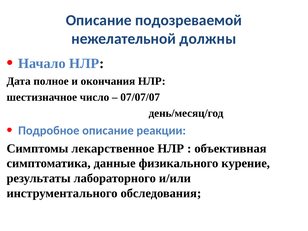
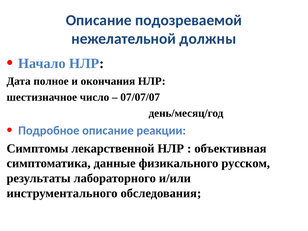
лекарственное: лекарственное -> лекарственной (113, 149)
курение: курение -> русском (246, 163)
